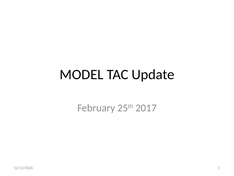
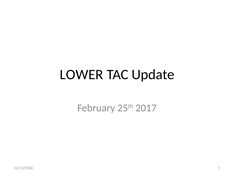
MODEL: MODEL -> LOWER (81, 74)
